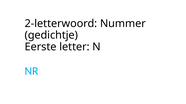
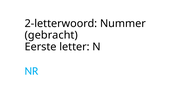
gedichtje: gedichtje -> gebracht (51, 35)
